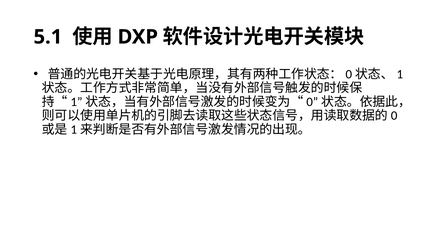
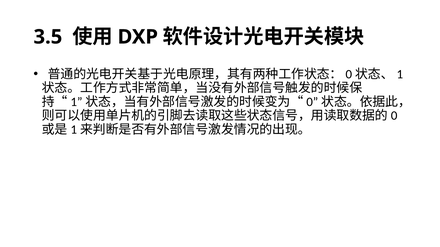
5.1: 5.1 -> 3.5 (48, 37)
